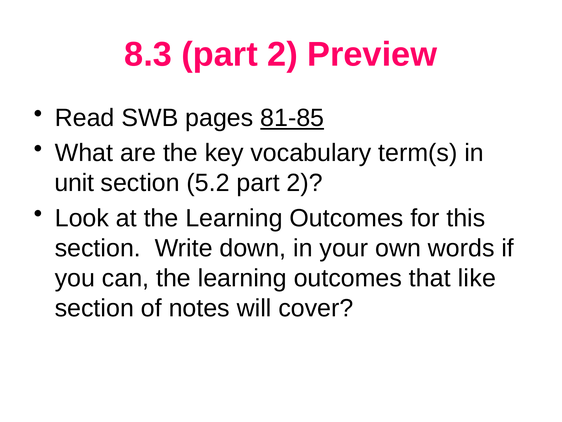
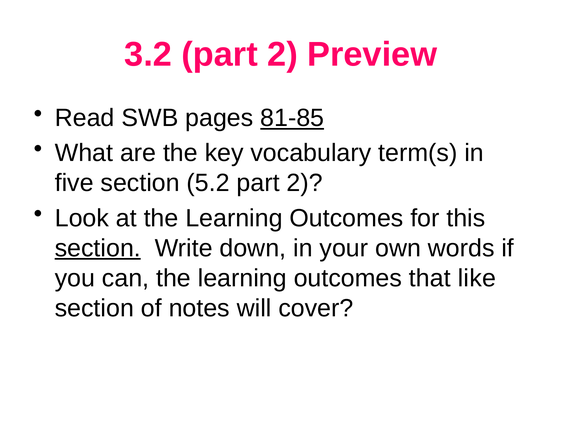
8.3: 8.3 -> 3.2 (148, 54)
unit: unit -> five (74, 183)
section underline: none -> present (98, 248)
